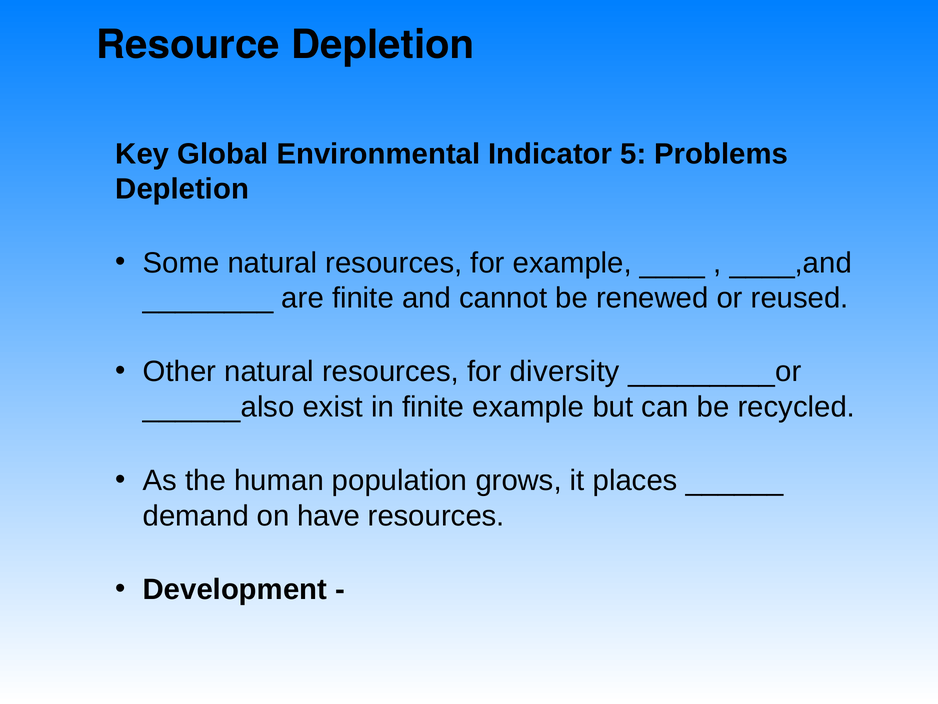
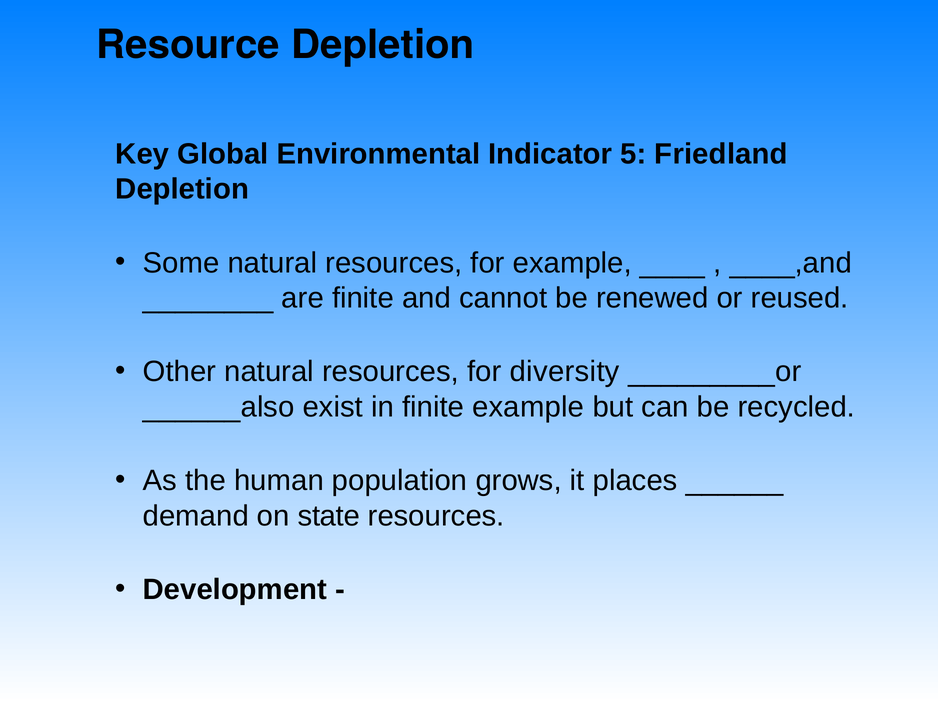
Problems: Problems -> Friedland (721, 154)
have: have -> state (329, 516)
